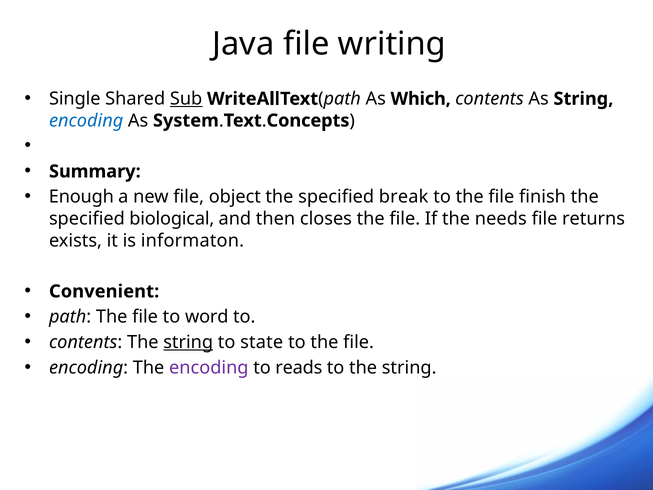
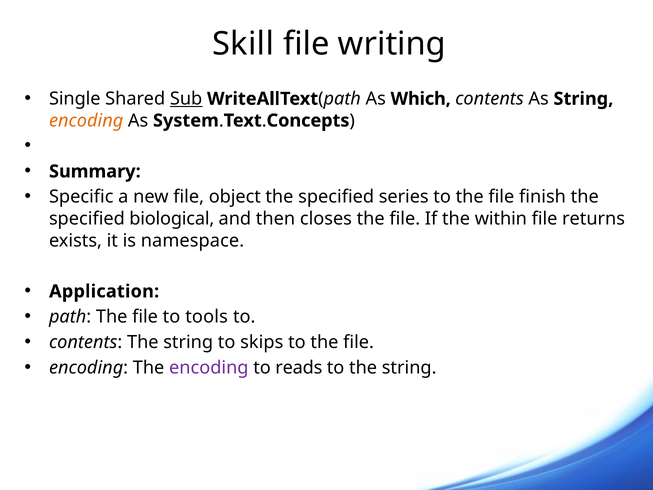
Java: Java -> Skill (243, 44)
encoding colour: blue -> orange (86, 121)
Enough: Enough -> Specific (81, 197)
break: break -> series (404, 197)
needs: needs -> within (501, 219)
informaton: informaton -> namespace (192, 240)
Convenient: Convenient -> Application (104, 291)
word: word -> tools (207, 317)
string underline: present -> none (188, 342)
state: state -> skips (262, 342)
